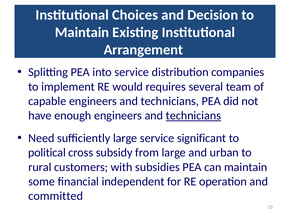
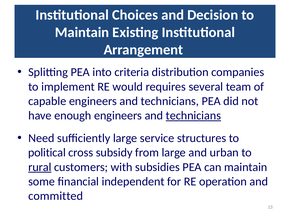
into service: service -> criteria (132, 72)
significant: significant -> structures (202, 138)
rural underline: none -> present (40, 167)
